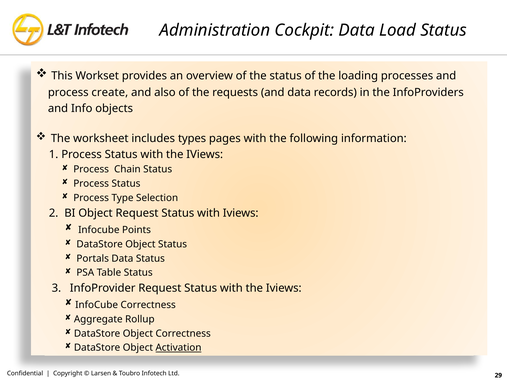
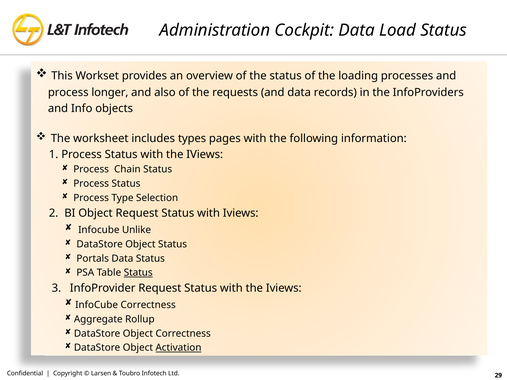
create: create -> longer (110, 92)
Points: Points -> Unlike (137, 230)
Status underline: none -> present (138, 273)
